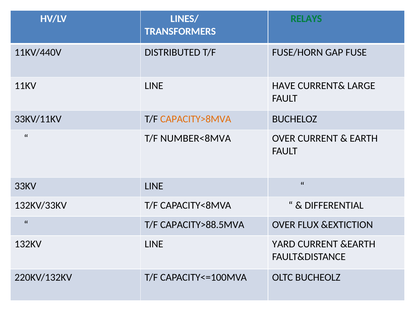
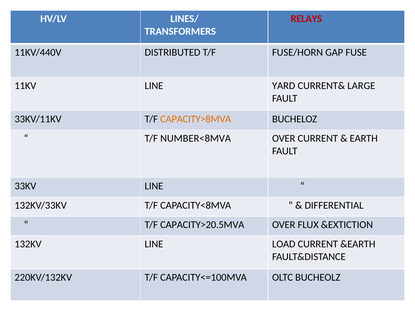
RELAYS colour: green -> red (306, 19)
HAVE: HAVE -> YARD (284, 86)
CAPACITY>88.5MVA: CAPACITY>88.5MVA -> CAPACITY>20.5MVA (202, 225)
YARD: YARD -> LOAD (284, 244)
